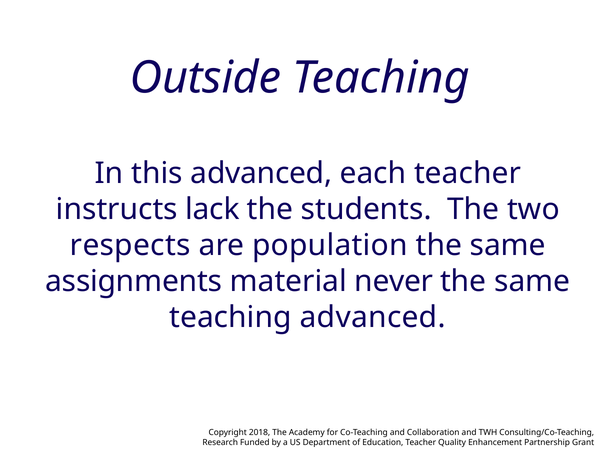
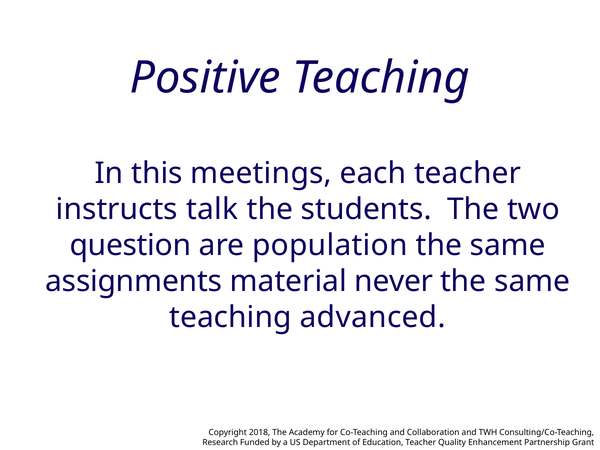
Outside: Outside -> Positive (205, 78)
this advanced: advanced -> meetings (261, 173)
lack: lack -> talk (212, 209)
respects: respects -> question (131, 245)
